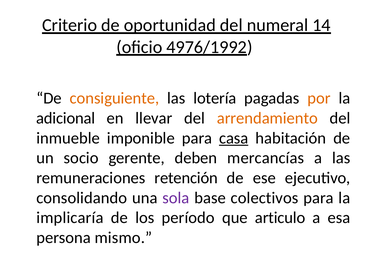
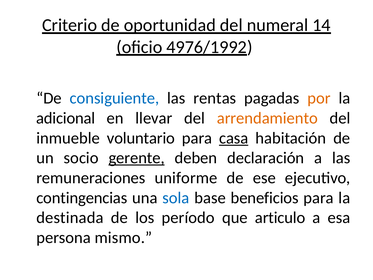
consiguiente colour: orange -> blue (114, 98)
lotería: lotería -> rentas (215, 98)
imponible: imponible -> voluntario (141, 138)
gerente underline: none -> present (137, 158)
mercancías: mercancías -> declaración (266, 158)
retención: retención -> uniforme (186, 178)
consolidando: consolidando -> contingencias (82, 198)
sola colour: purple -> blue (176, 198)
colectivos: colectivos -> beneficios (265, 198)
implicaría: implicaría -> destinada (70, 218)
